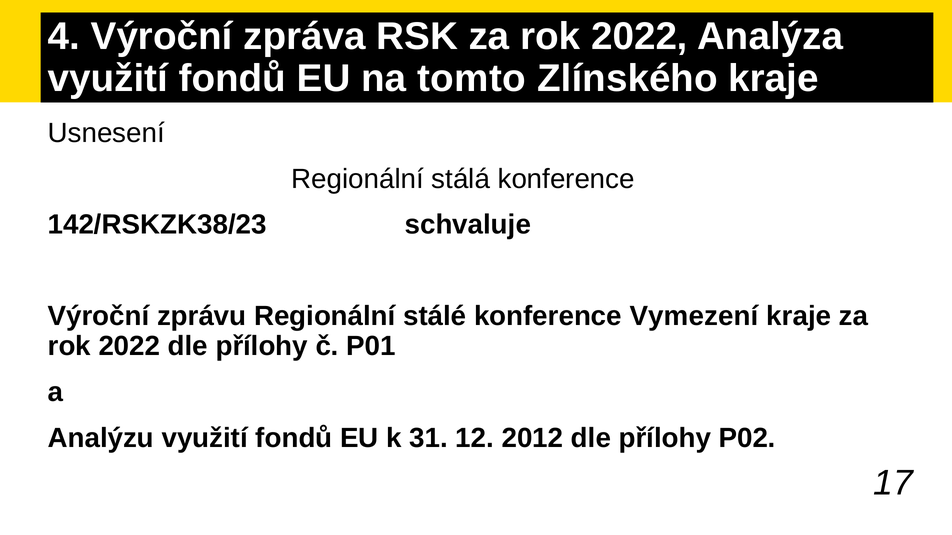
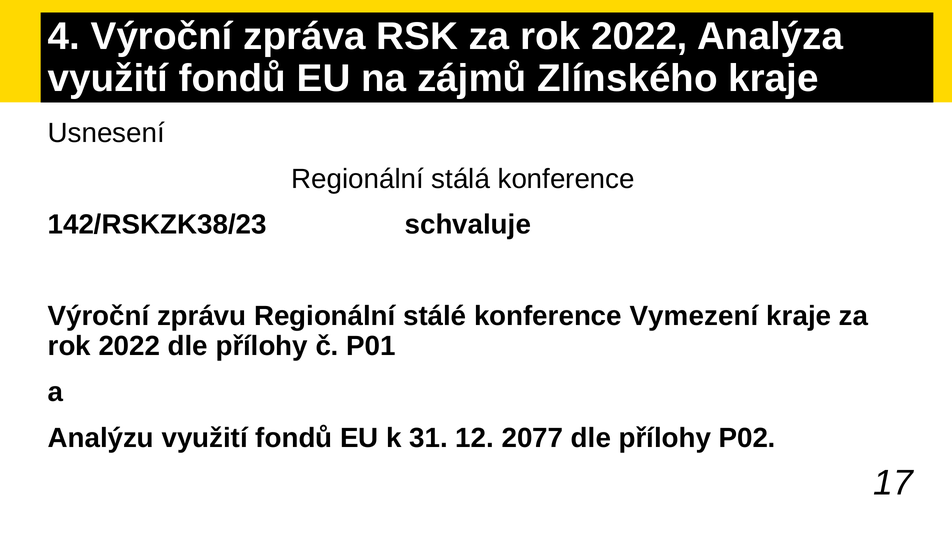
tomto: tomto -> zájmů (472, 79)
2012: 2012 -> 2077 (533, 438)
